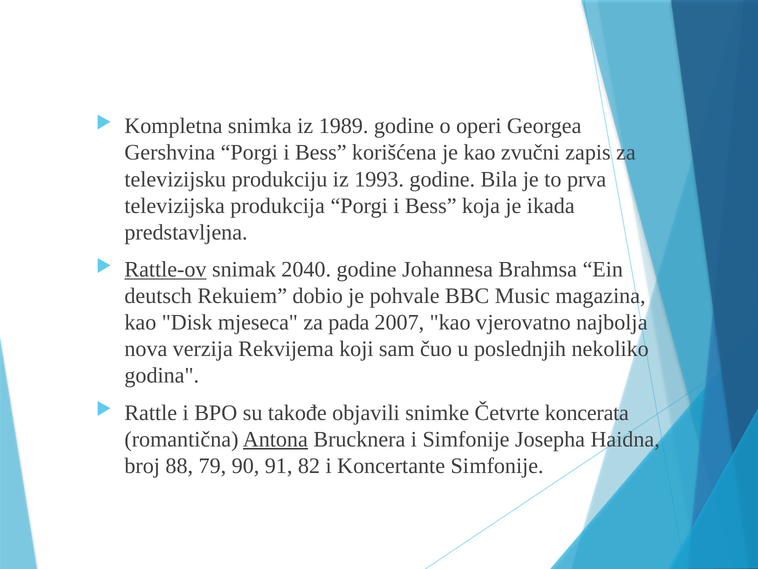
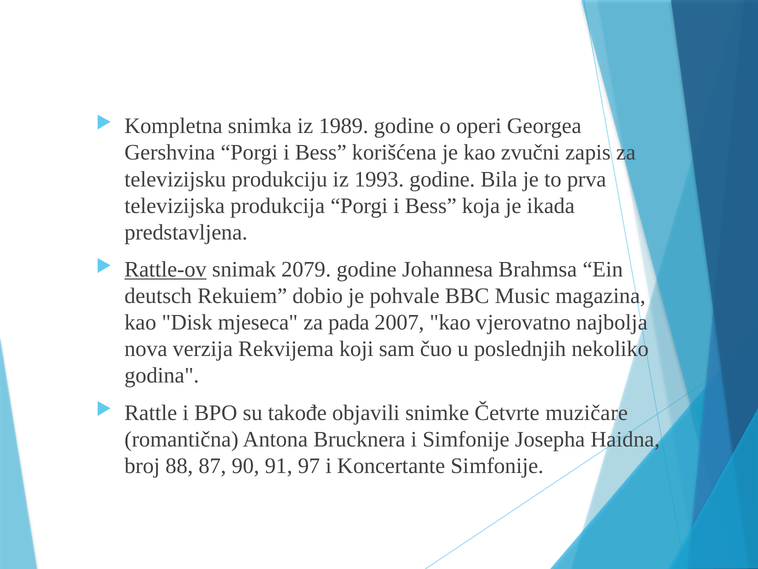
2040: 2040 -> 2079 (306, 269)
koncerata: koncerata -> muzičare (587, 412)
Antona underline: present -> none (275, 439)
79: 79 -> 87 (212, 465)
82: 82 -> 97 (309, 465)
